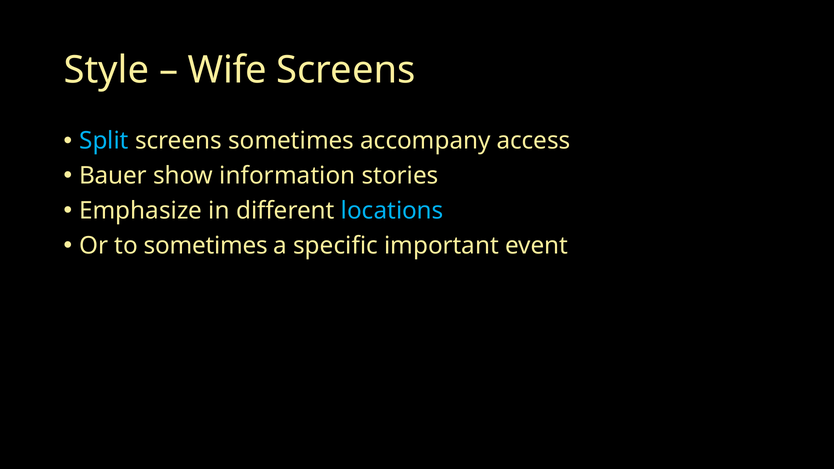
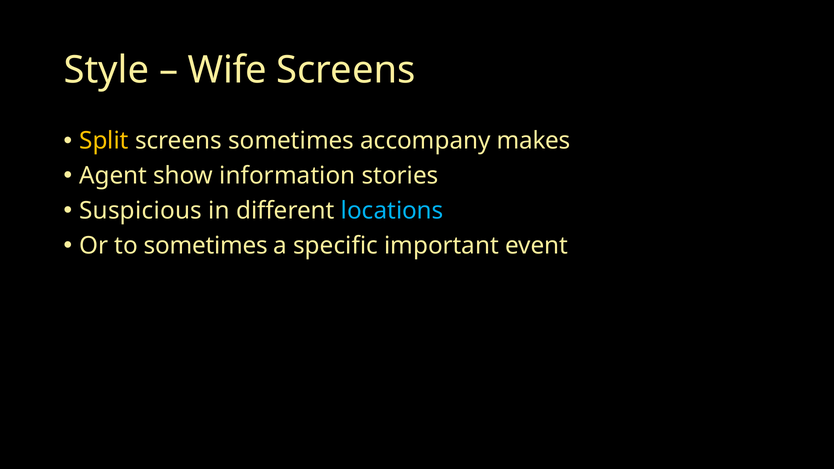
Split colour: light blue -> yellow (104, 141)
access: access -> makes (534, 141)
Bauer: Bauer -> Agent (113, 176)
Emphasize: Emphasize -> Suspicious (141, 211)
